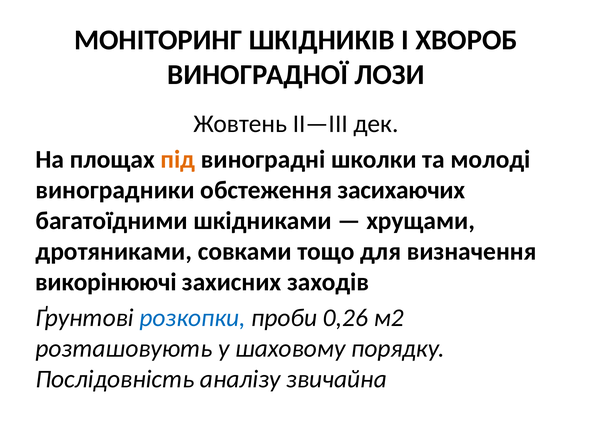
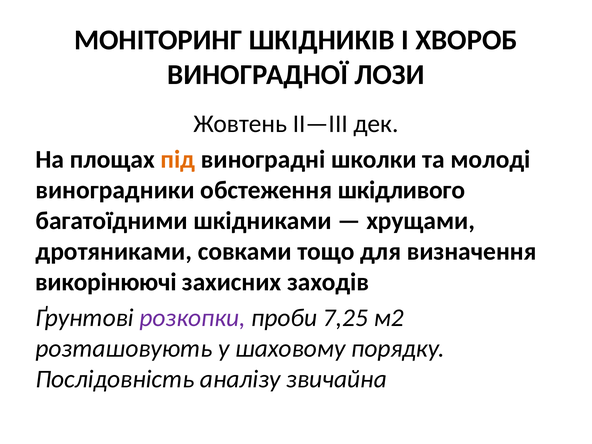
засихаючих: засихаючих -> шкідливого (401, 190)
розкопки colour: blue -> purple (193, 318)
0,26: 0,26 -> 7,25 (345, 318)
